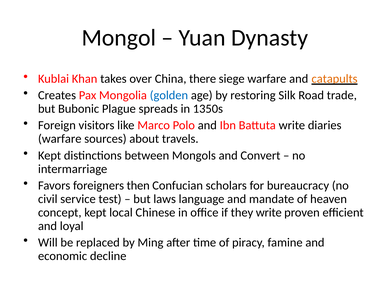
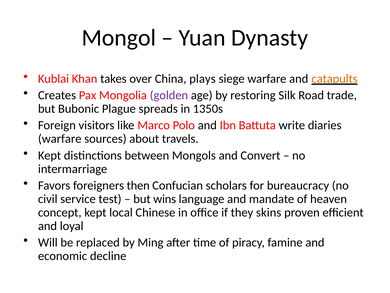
there: there -> plays (203, 79)
golden colour: blue -> purple (169, 95)
laws: laws -> wins (165, 199)
they write: write -> skins (269, 212)
